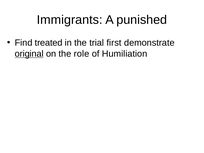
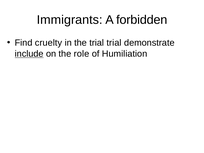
punished: punished -> forbidden (142, 20)
treated: treated -> cruelty (49, 43)
trial first: first -> trial (114, 43)
original: original -> include (29, 54)
